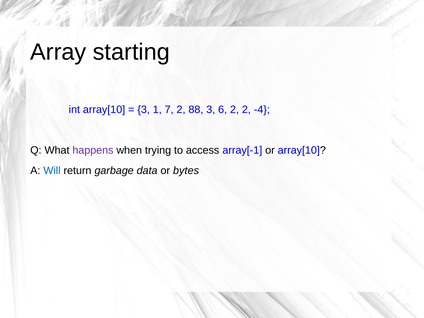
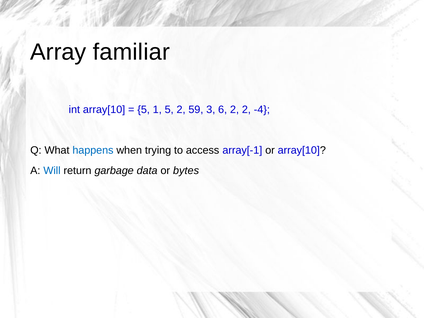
starting: starting -> familiar (131, 52)
3: 3 -> 5 (144, 110)
1 7: 7 -> 5 (169, 110)
88: 88 -> 59 (196, 110)
happens colour: purple -> blue (93, 150)
